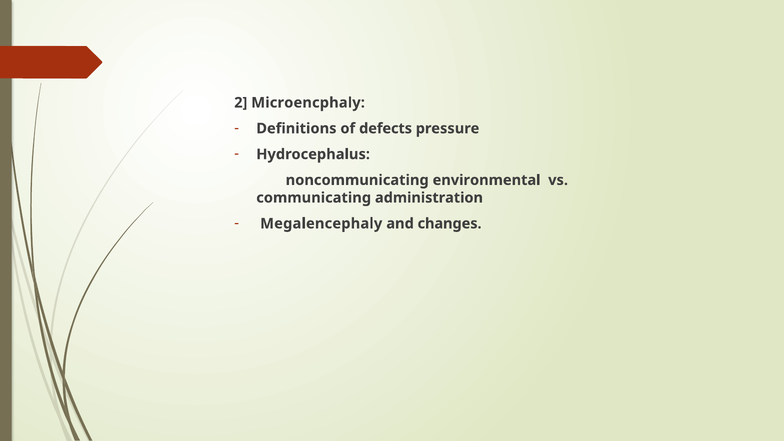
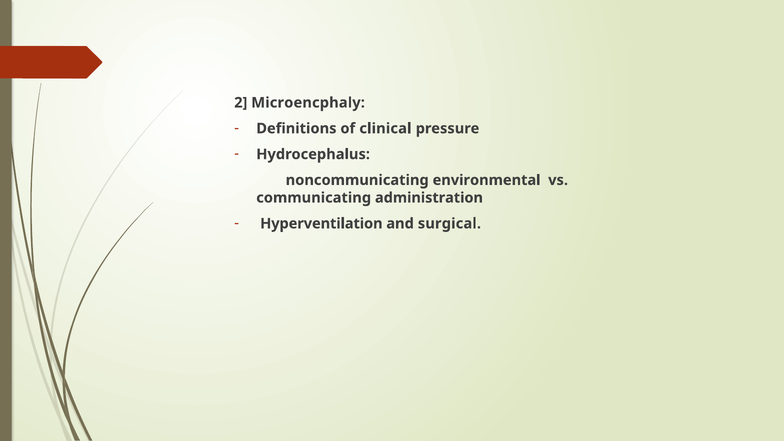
defects: defects -> clinical (385, 128)
Megalencephaly: Megalencephaly -> Hyperventilation (321, 224)
changes: changes -> surgical (449, 224)
